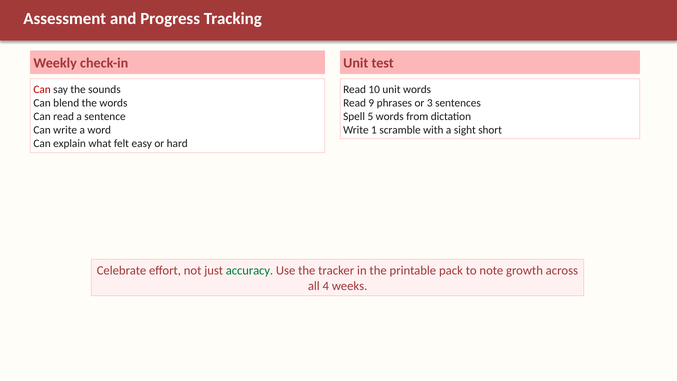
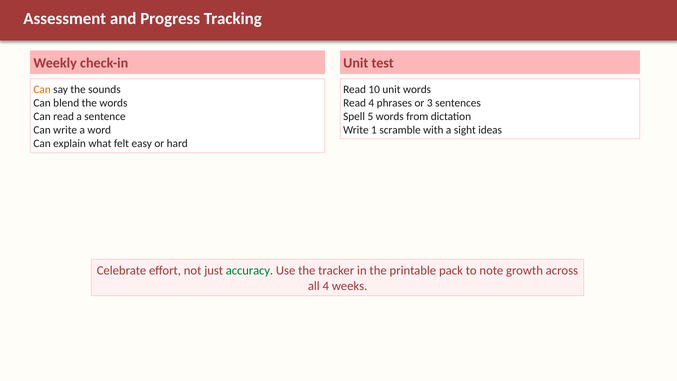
Can colour: red -> orange (42, 89)
Read 9: 9 -> 4 (371, 103)
short: short -> ideas (490, 130)
